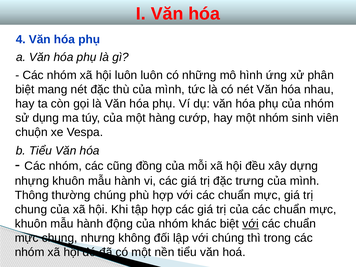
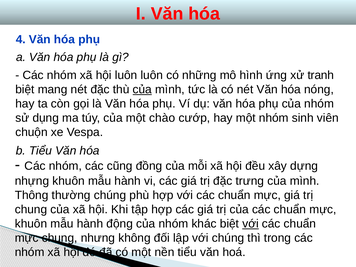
phân: phân -> tranh (321, 75)
của underline: none -> present (142, 90)
nhau: nhau -> nóng (319, 90)
hàng: hàng -> chào (162, 118)
